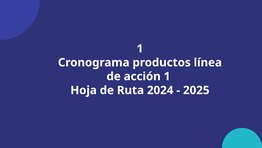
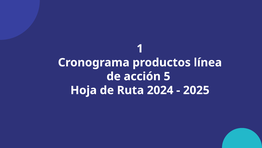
acción 1: 1 -> 5 (167, 76)
